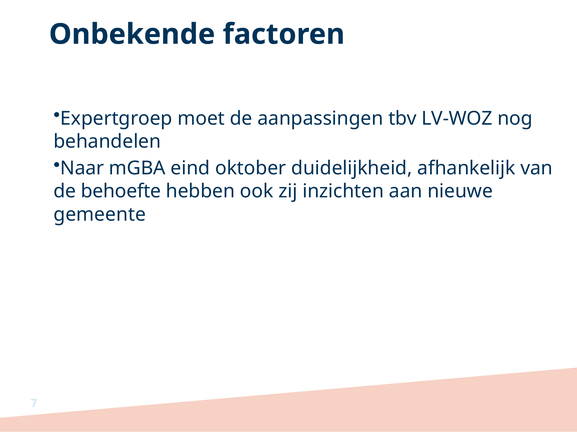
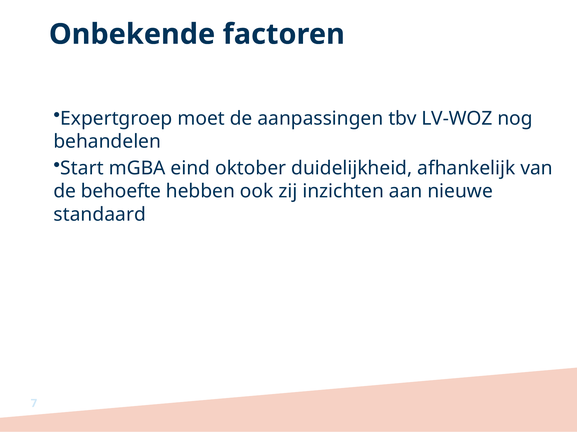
Naar: Naar -> Start (82, 169)
gemeente: gemeente -> standaard (100, 215)
